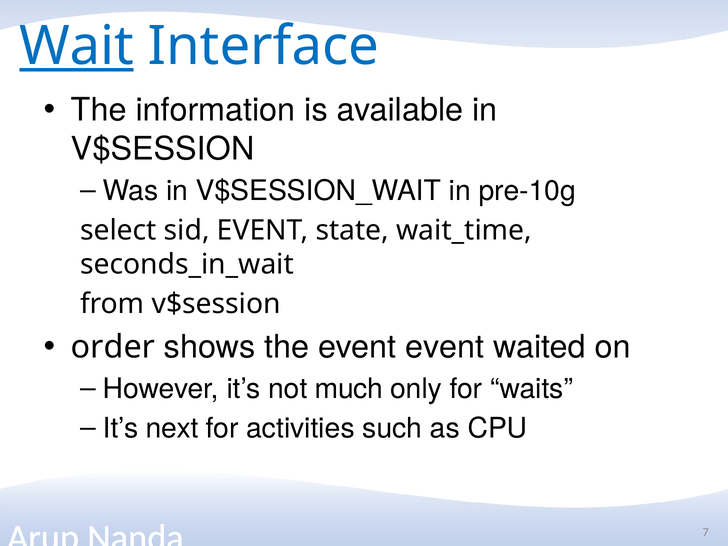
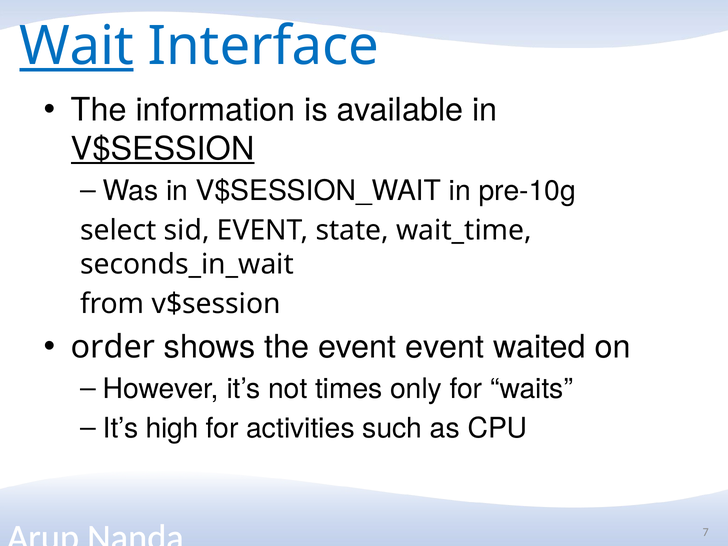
V$SESSION underline: none -> present (163, 149)
much: much -> times (349, 389)
next: next -> high (172, 428)
